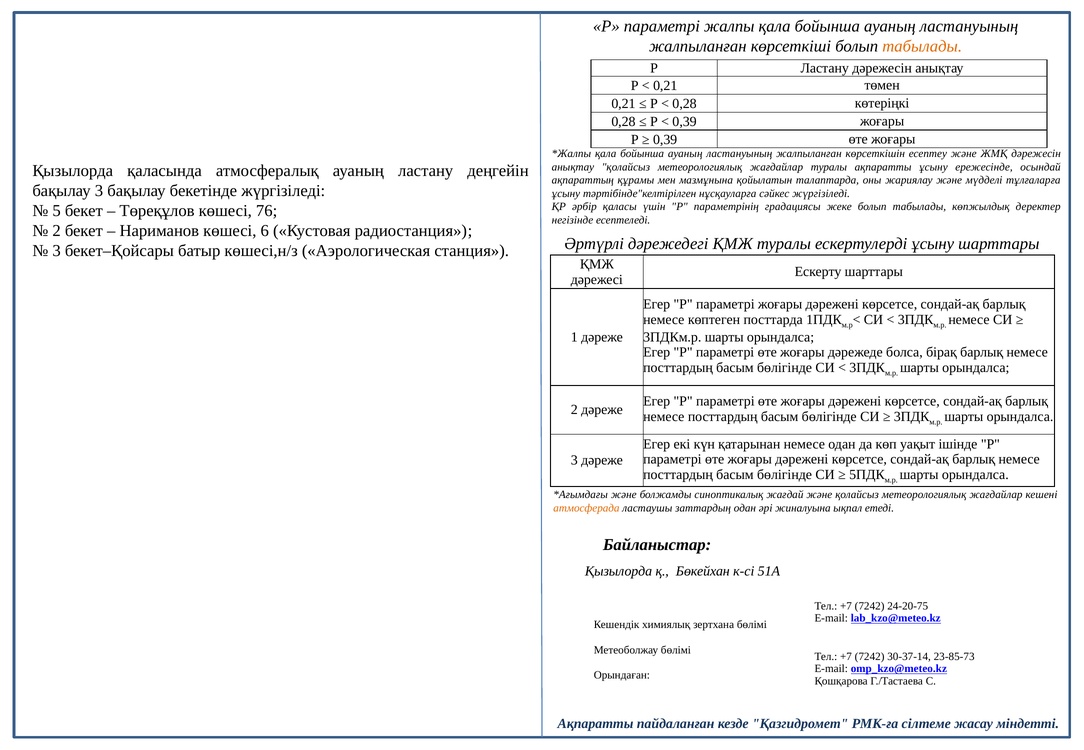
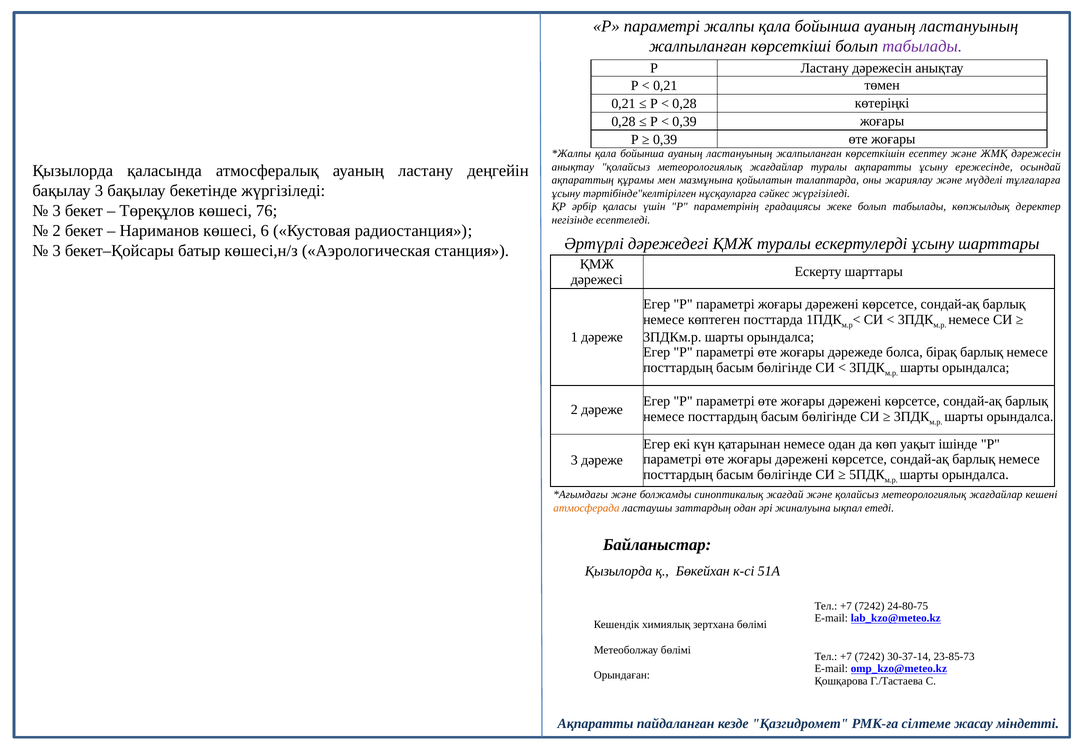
табылады colour: orange -> purple (922, 46)
5: 5 -> 3 (57, 211)
24-20-75: 24-20-75 -> 24-80-75 (908, 606)
